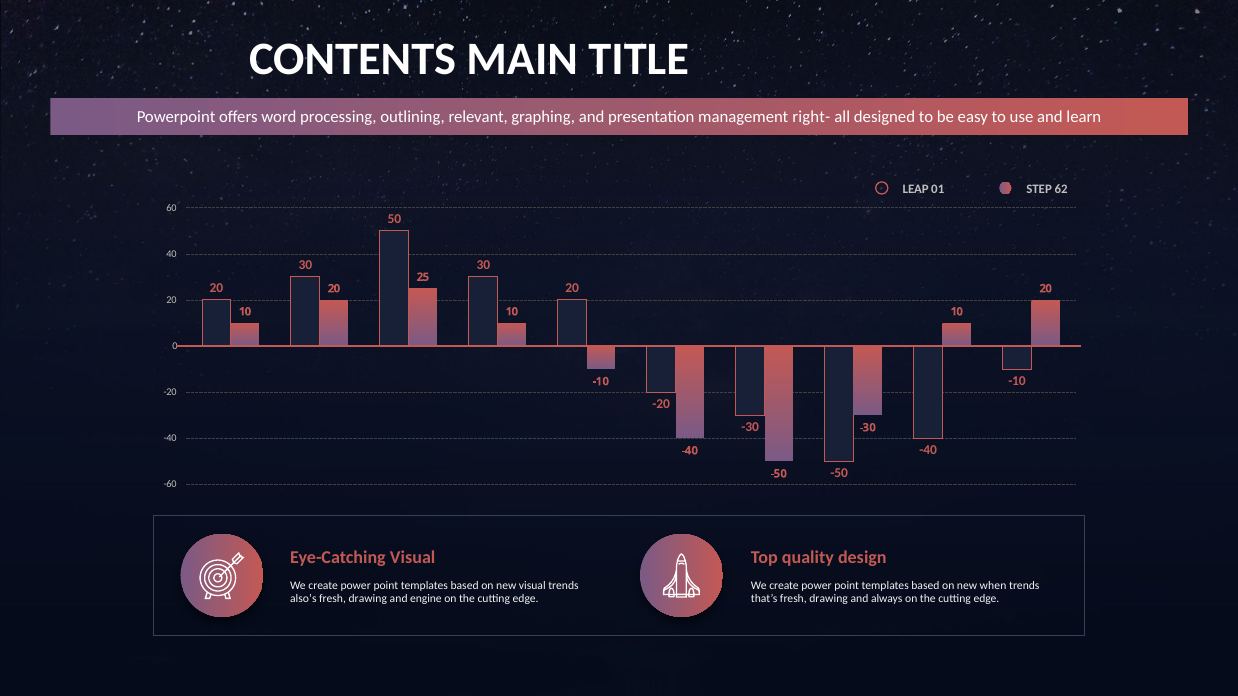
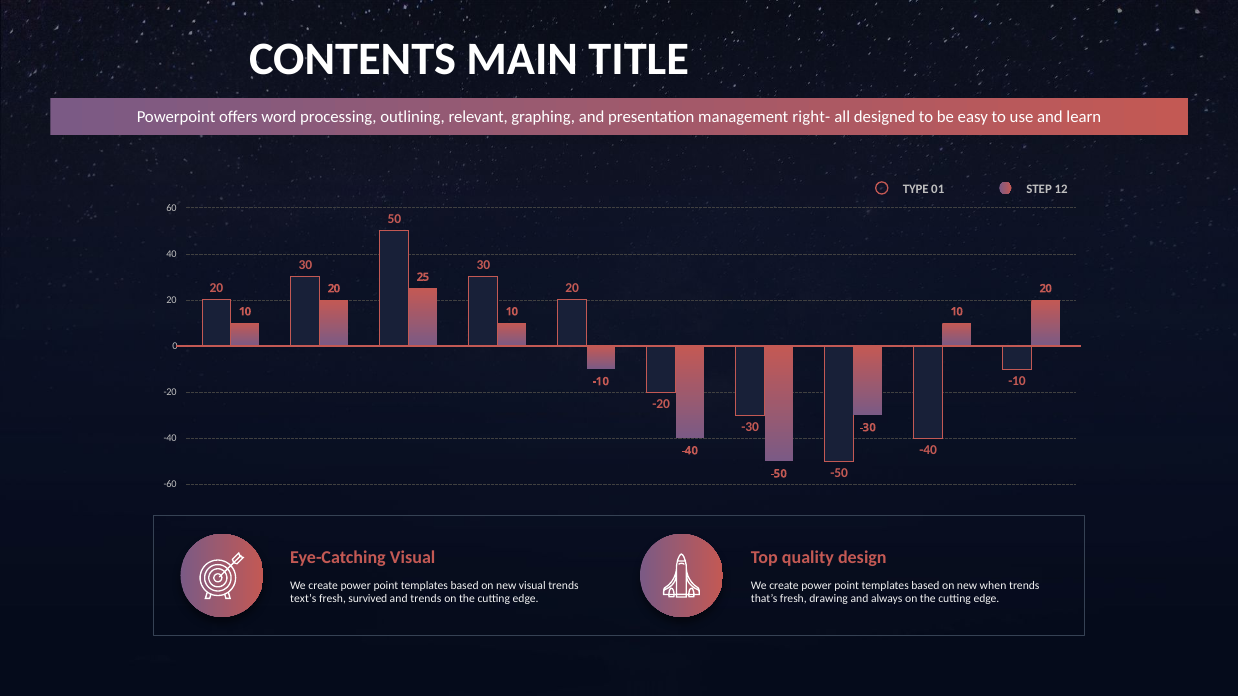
LEAP: LEAP -> TYPE (916, 189)
62: 62 -> 12 (1061, 189)
also’s: also’s -> text’s (303, 599)
drawing: drawing -> survived (368, 599)
and engine: engine -> trends (426, 599)
